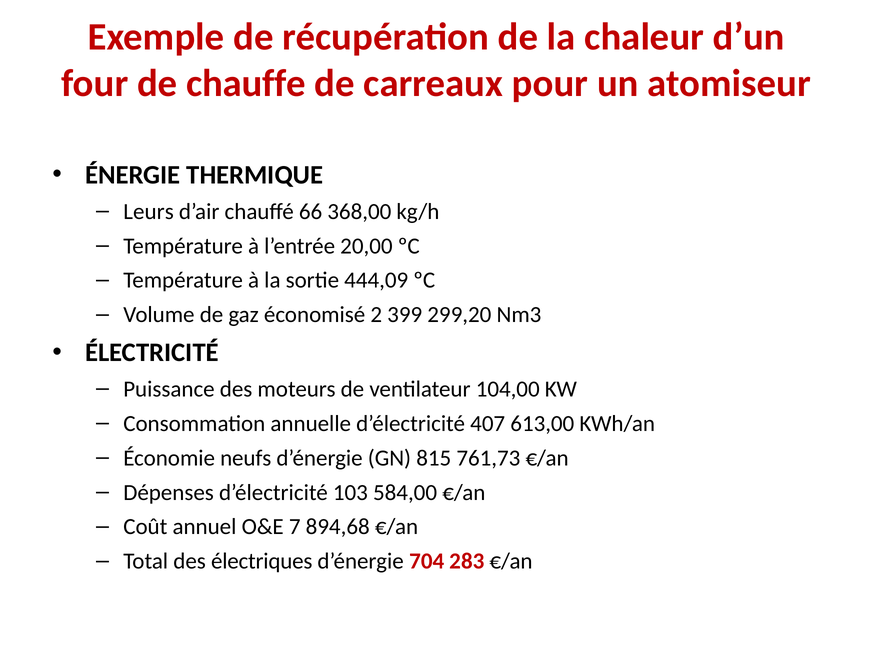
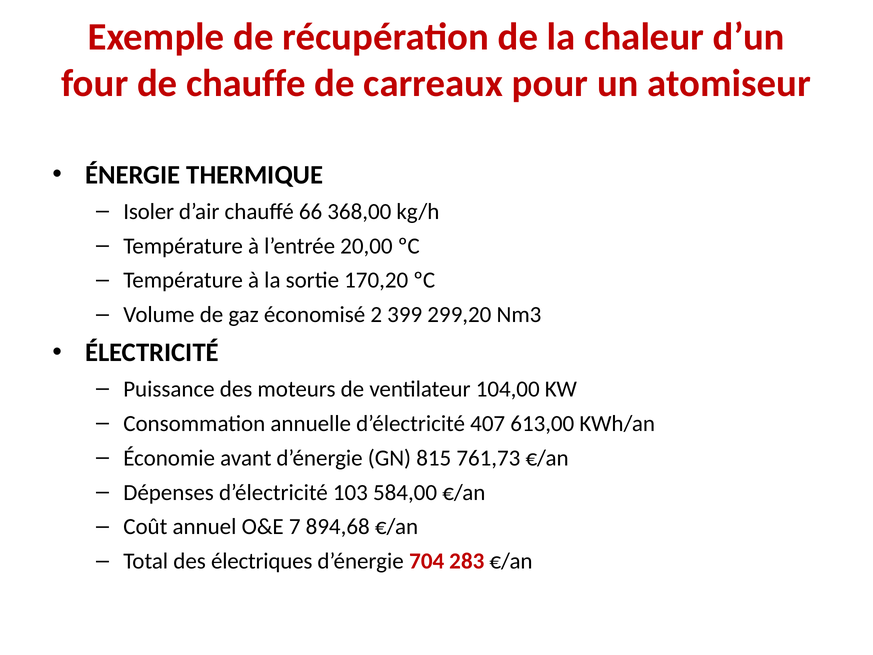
Leurs: Leurs -> Isoler (149, 211)
444,09: 444,09 -> 170,20 (376, 280)
neufs: neufs -> avant (246, 458)
